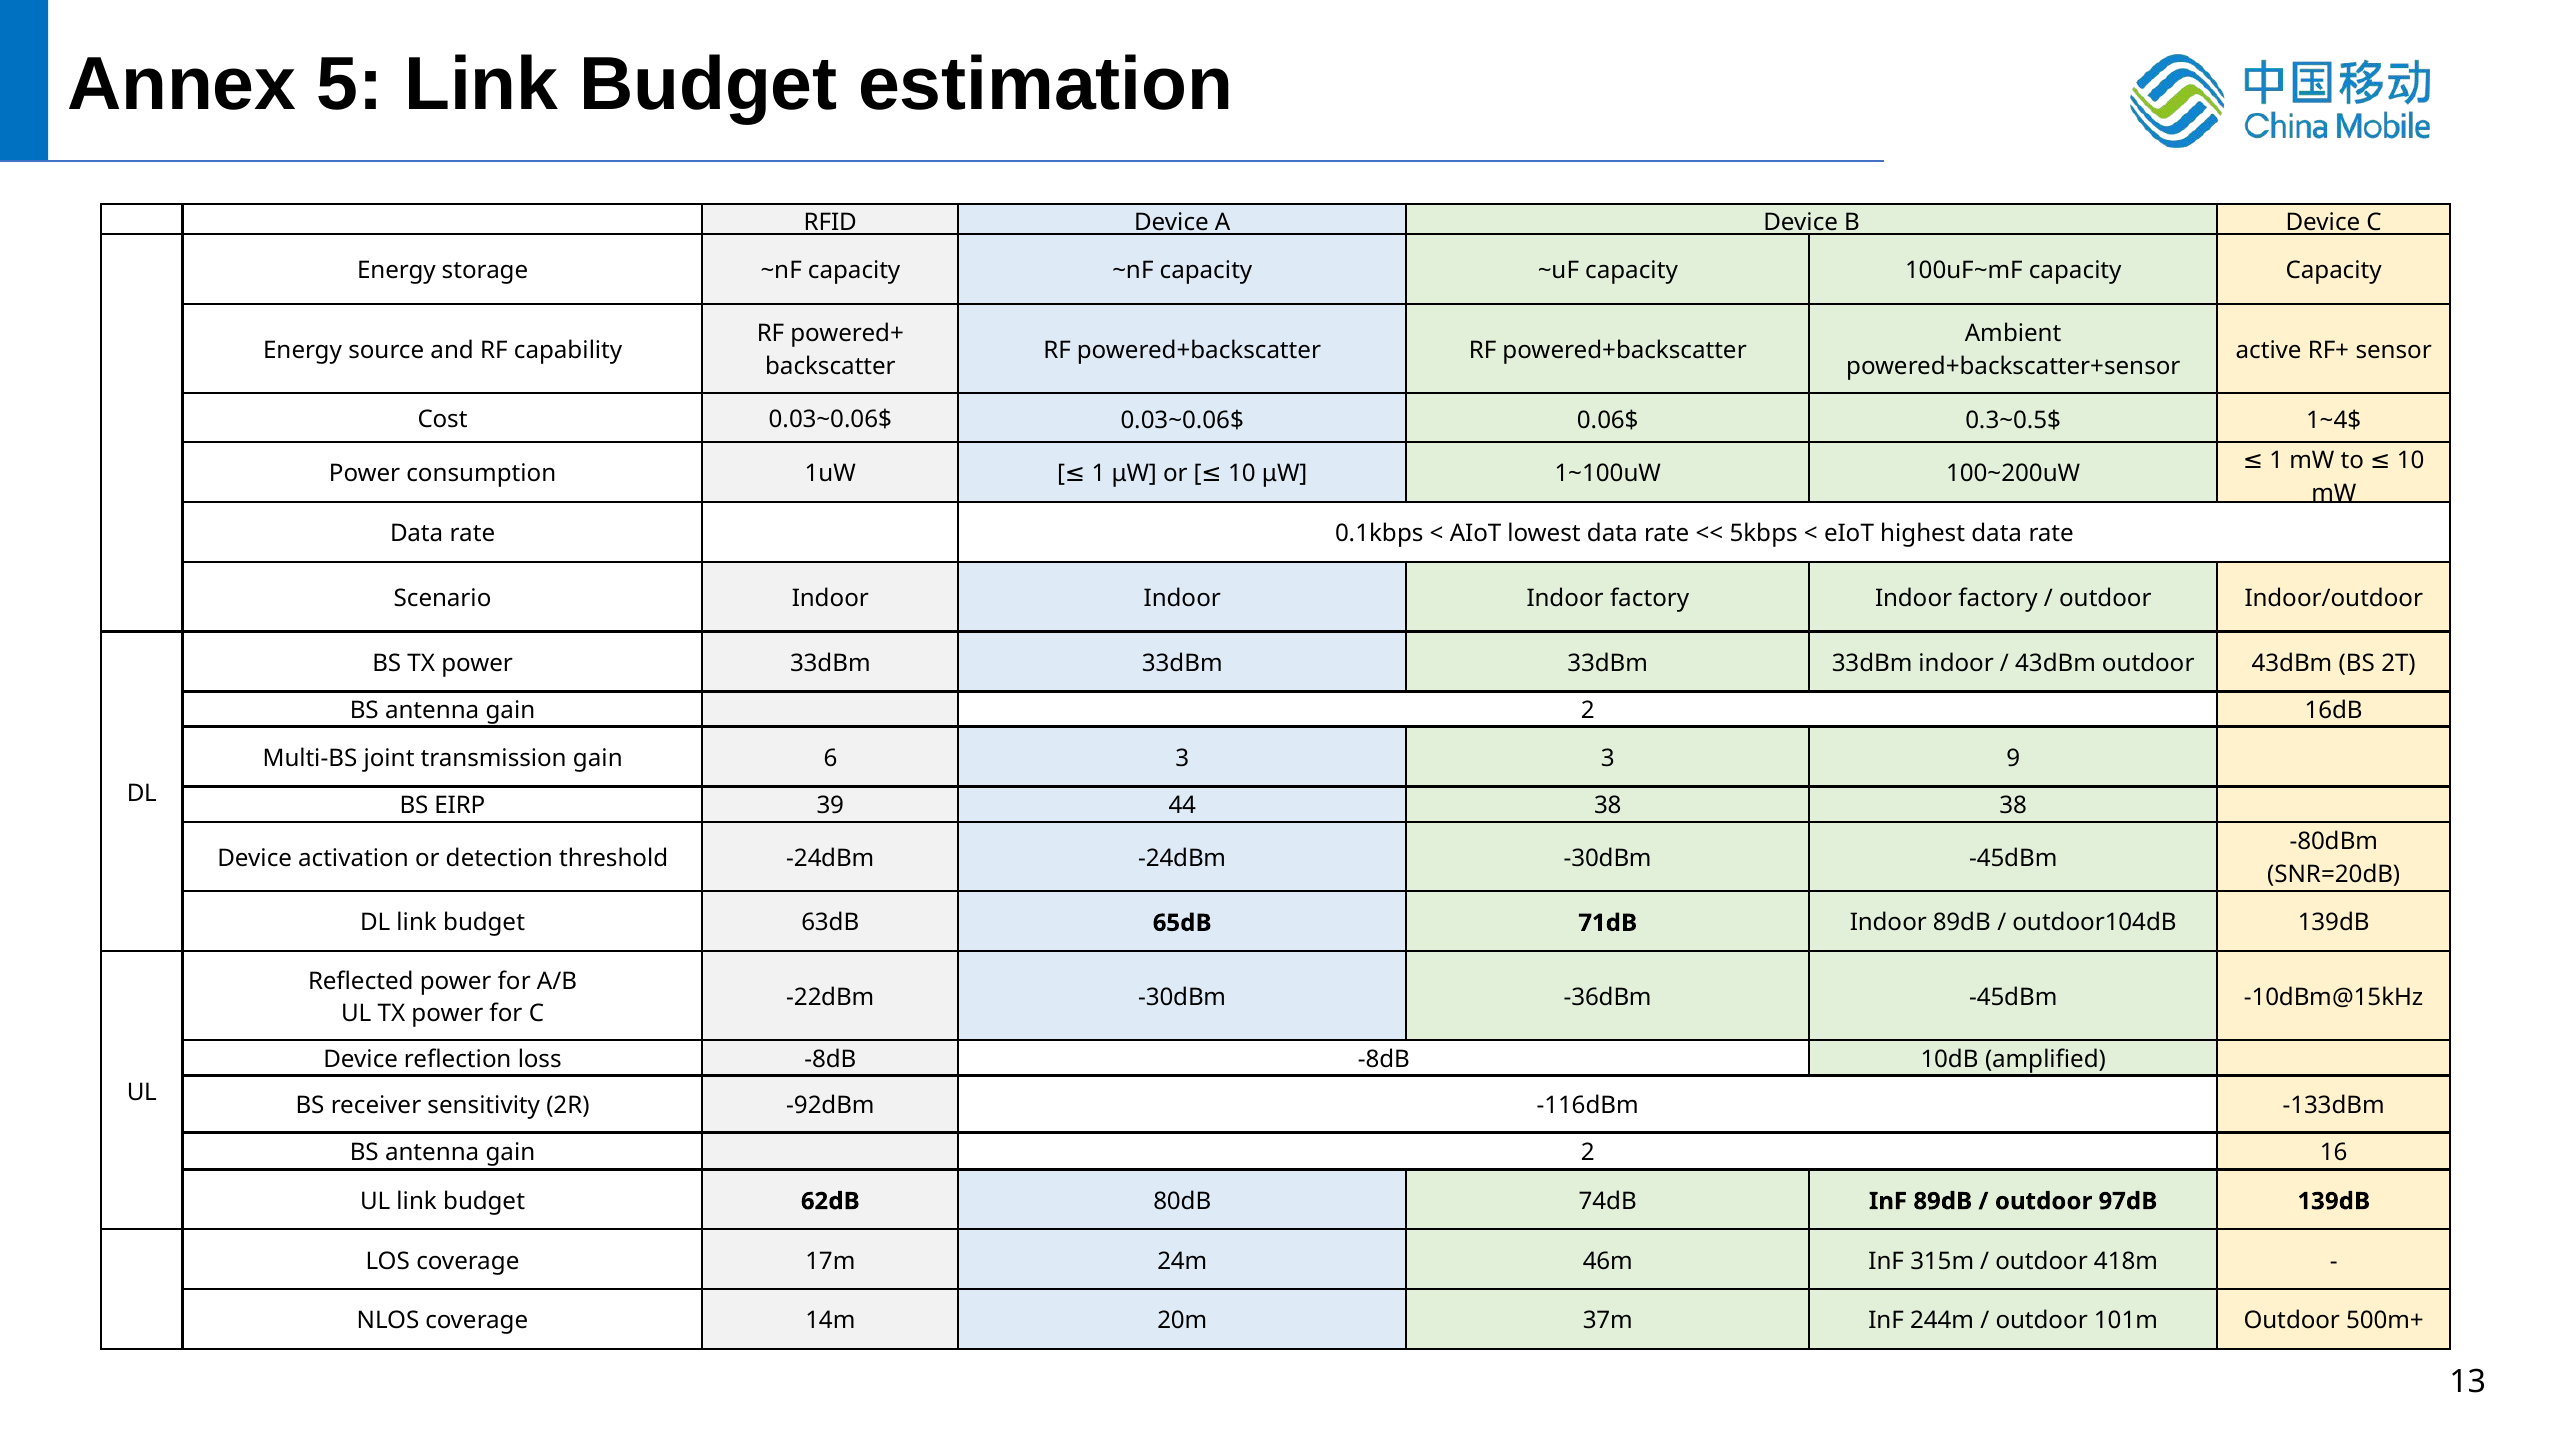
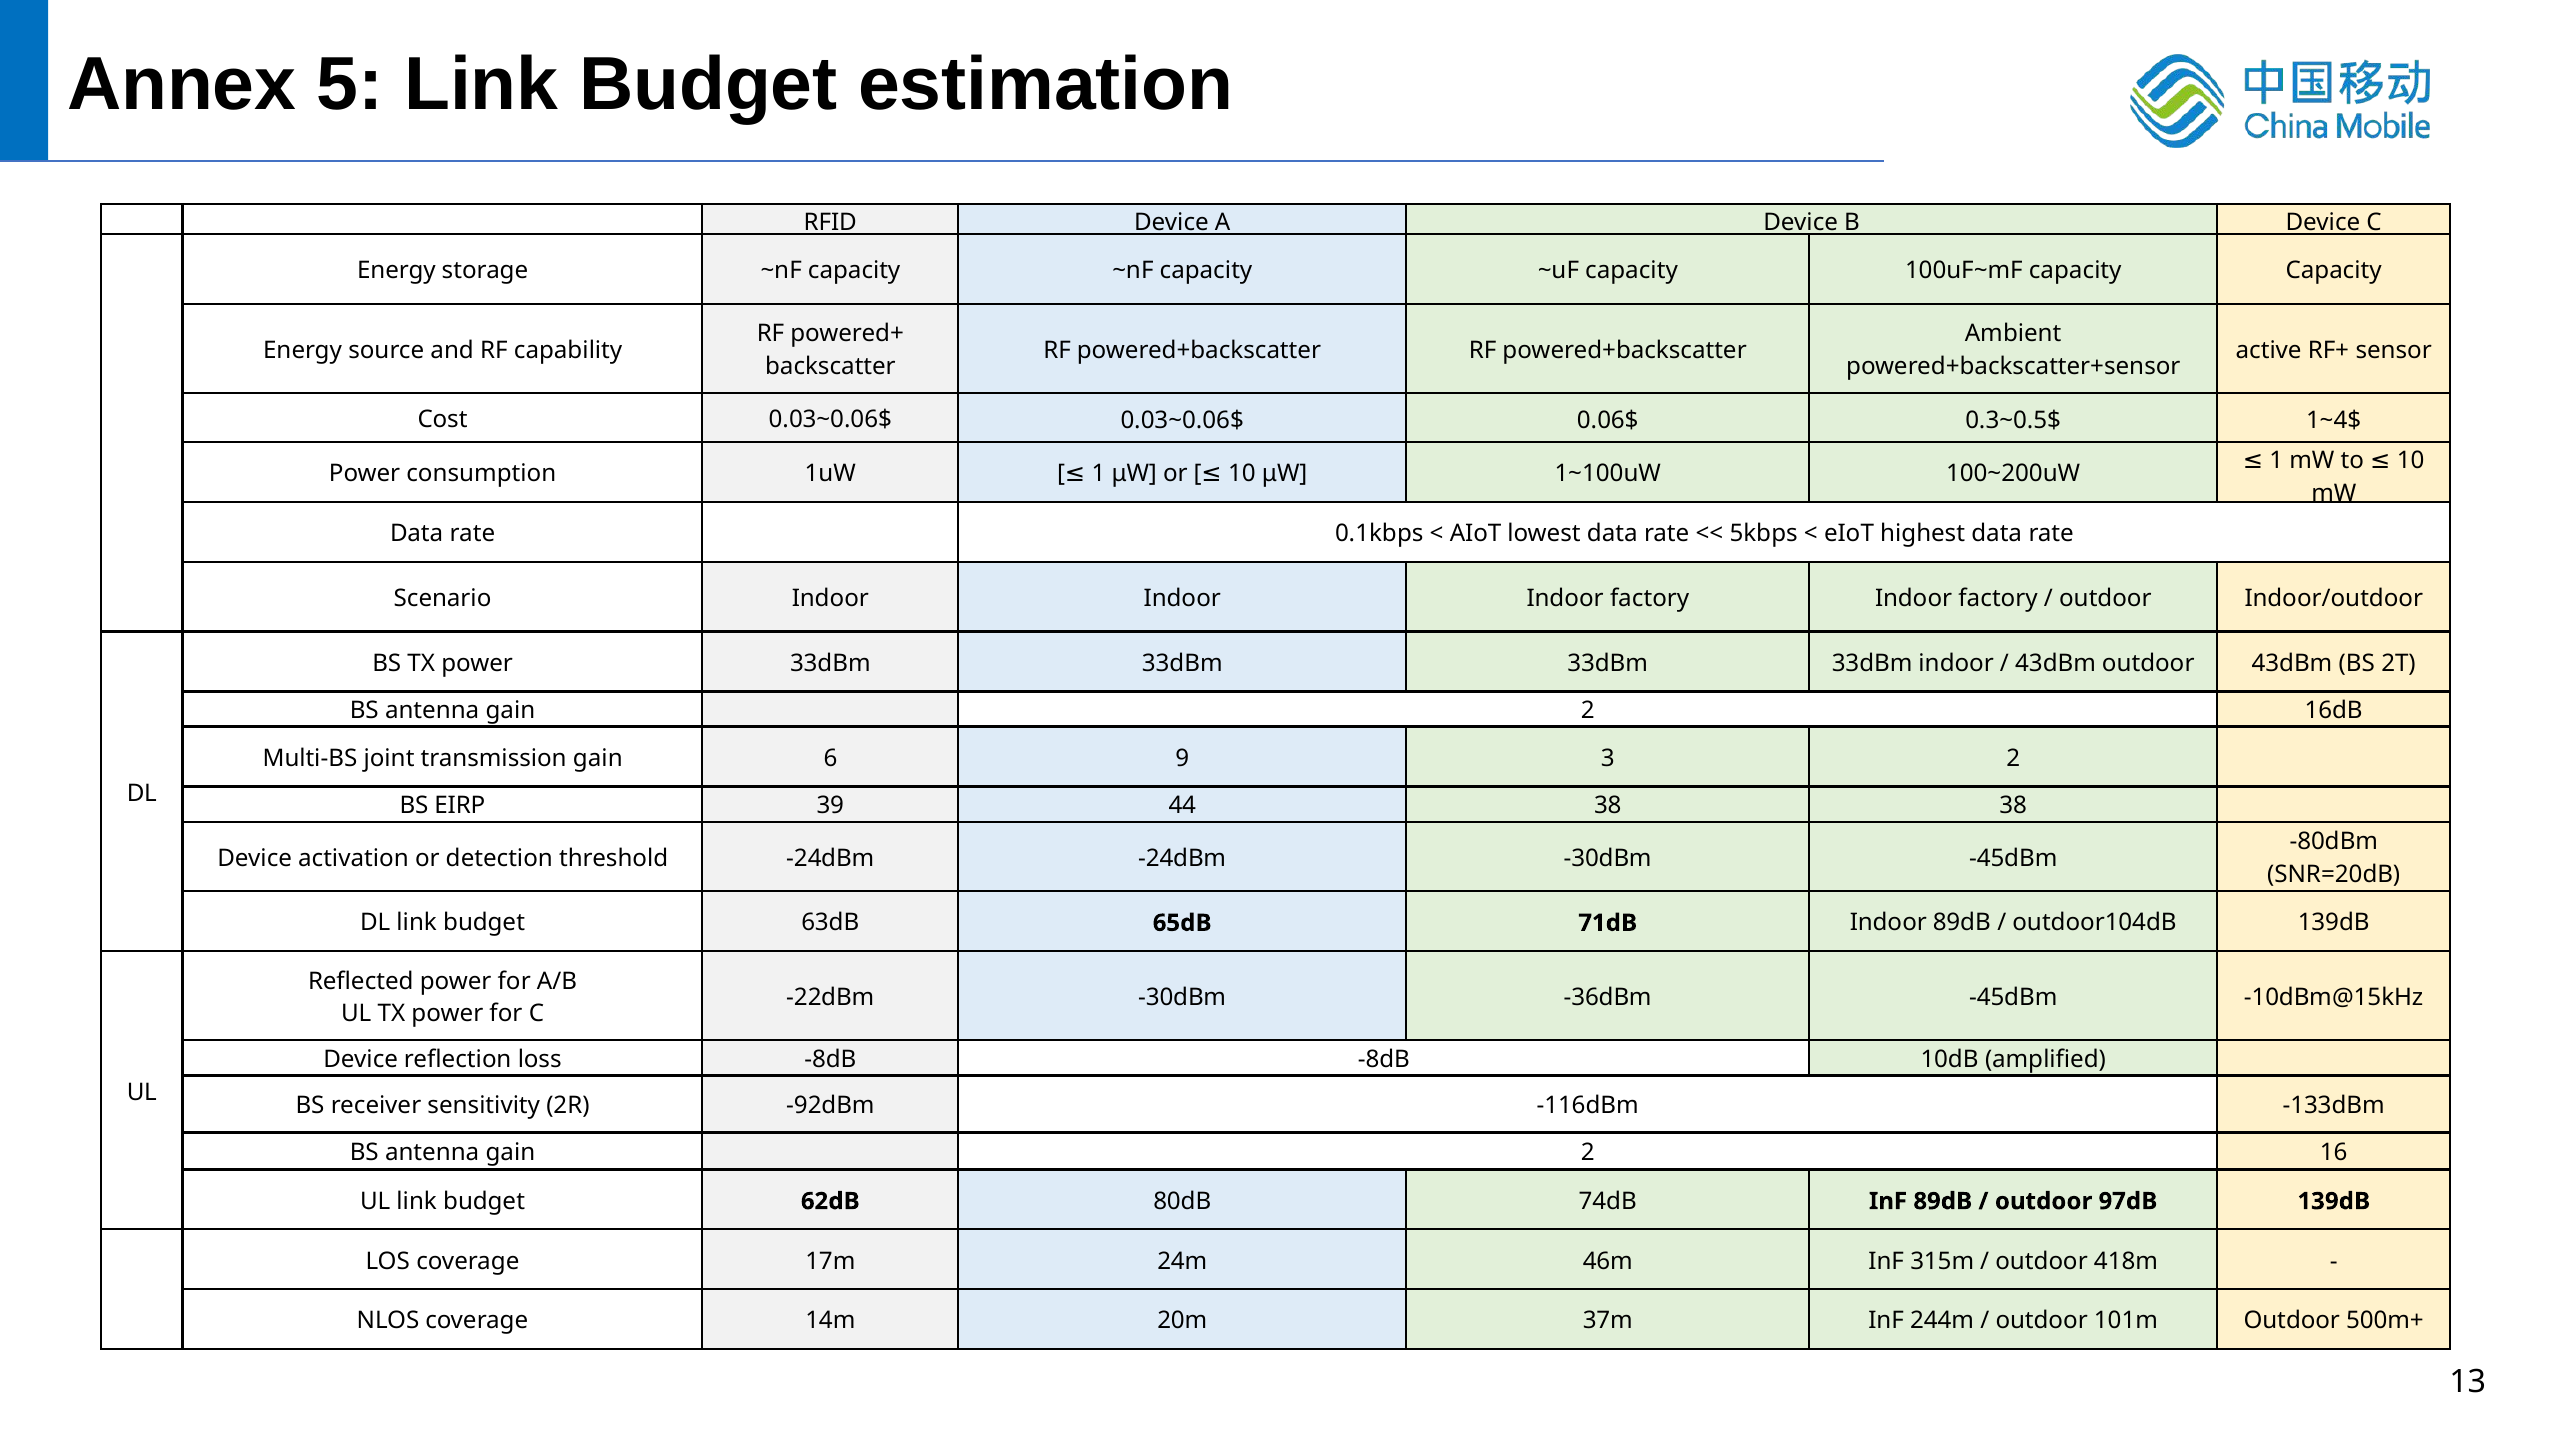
6 3: 3 -> 9 (1182, 758)
3 9: 9 -> 2 (2013, 758)
